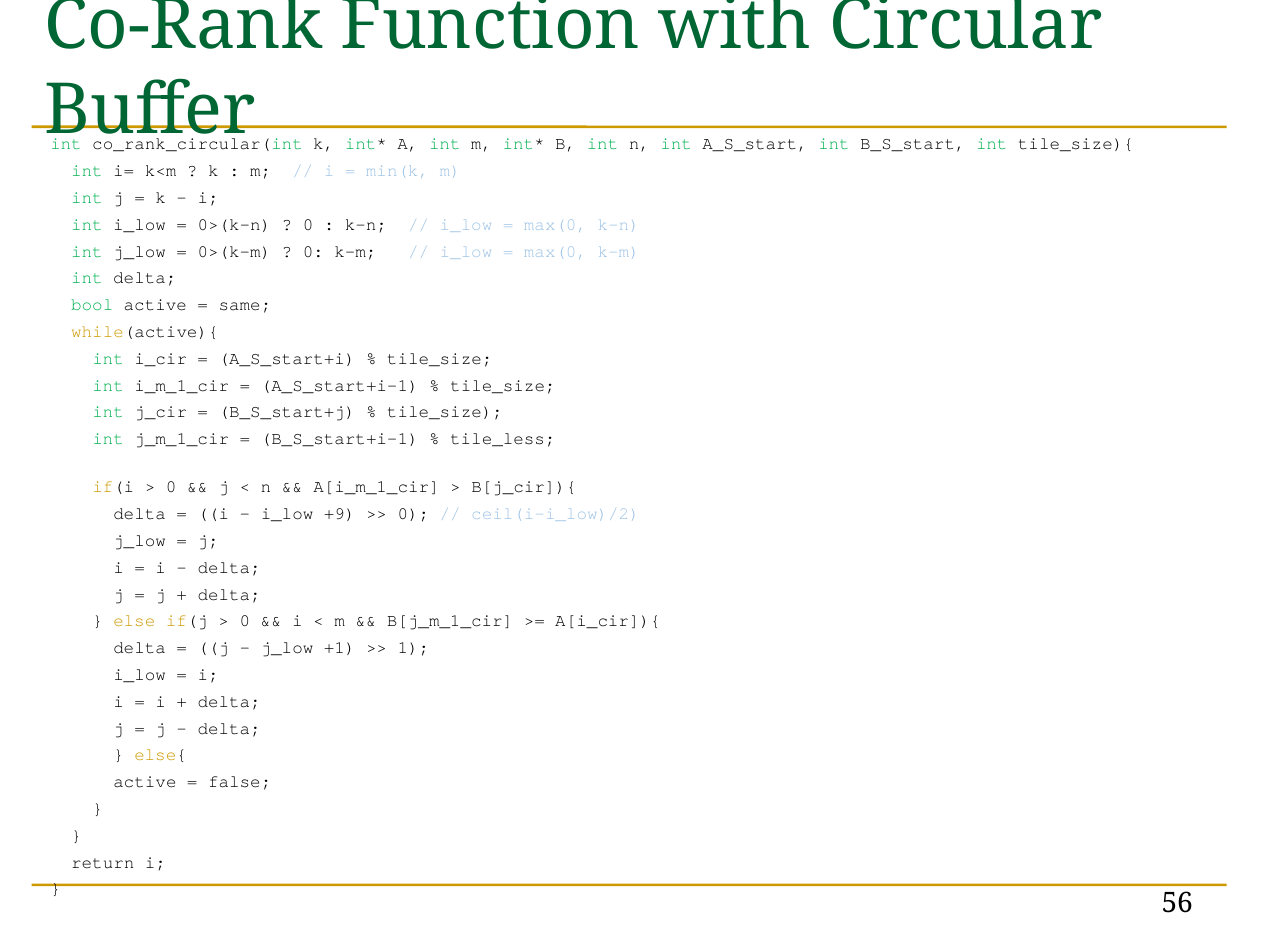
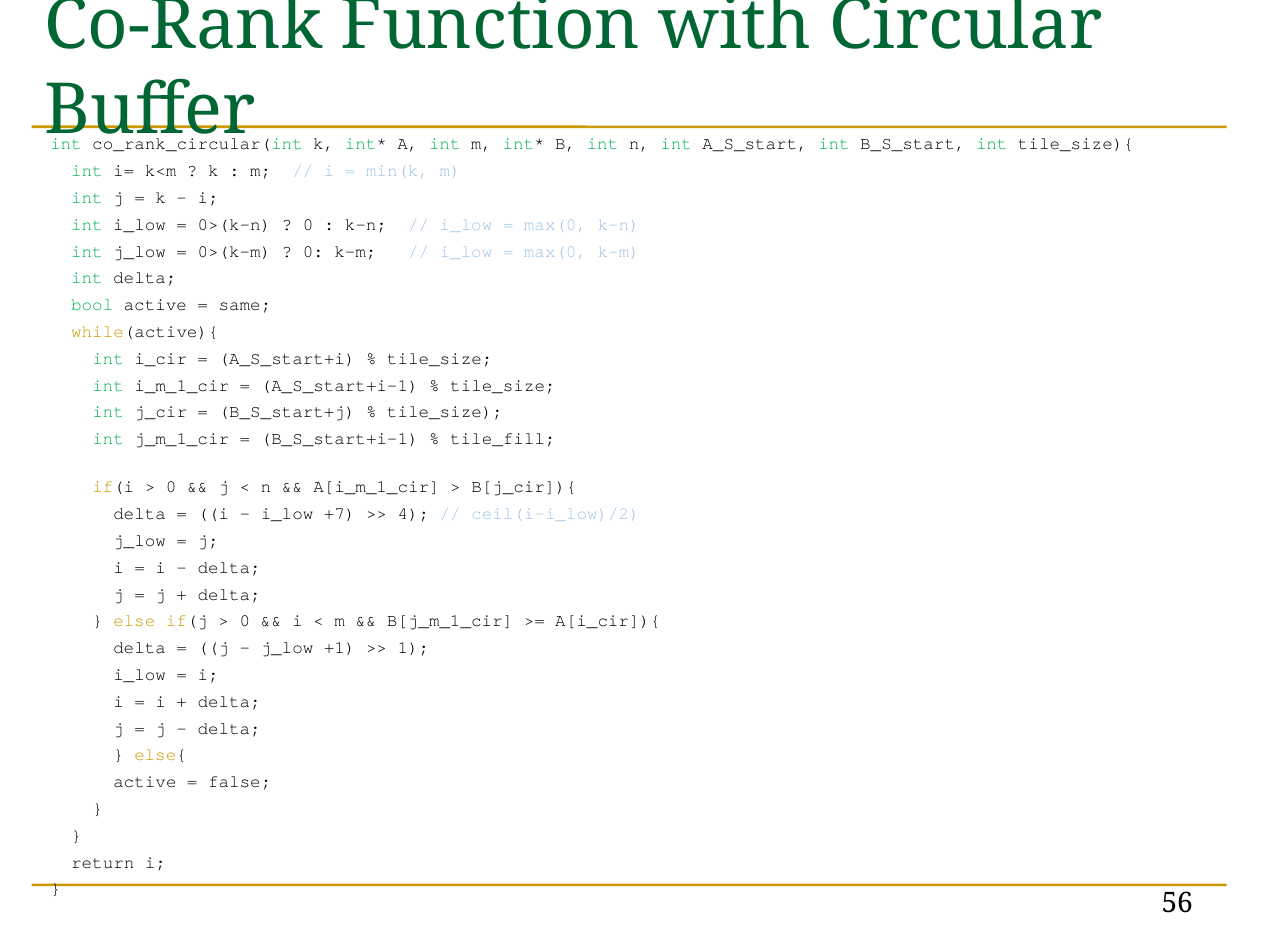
tile_less: tile_less -> tile_fill (503, 439)
+9: +9 -> +7 (340, 514)
0: 0 -> 4 (413, 514)
